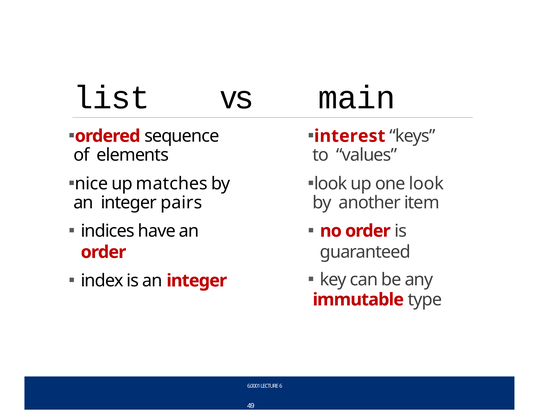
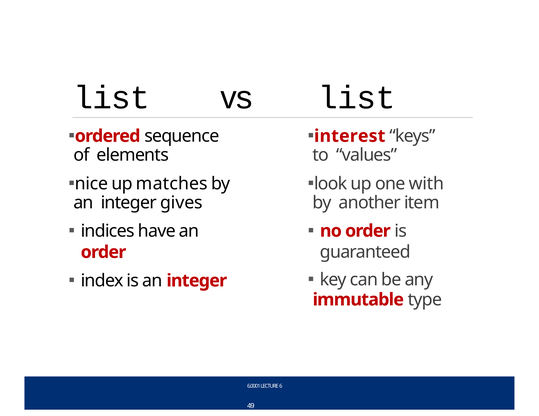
vs main: main -> list (357, 98)
one look: look -> with (426, 184)
pairs: pairs -> gives (181, 203)
